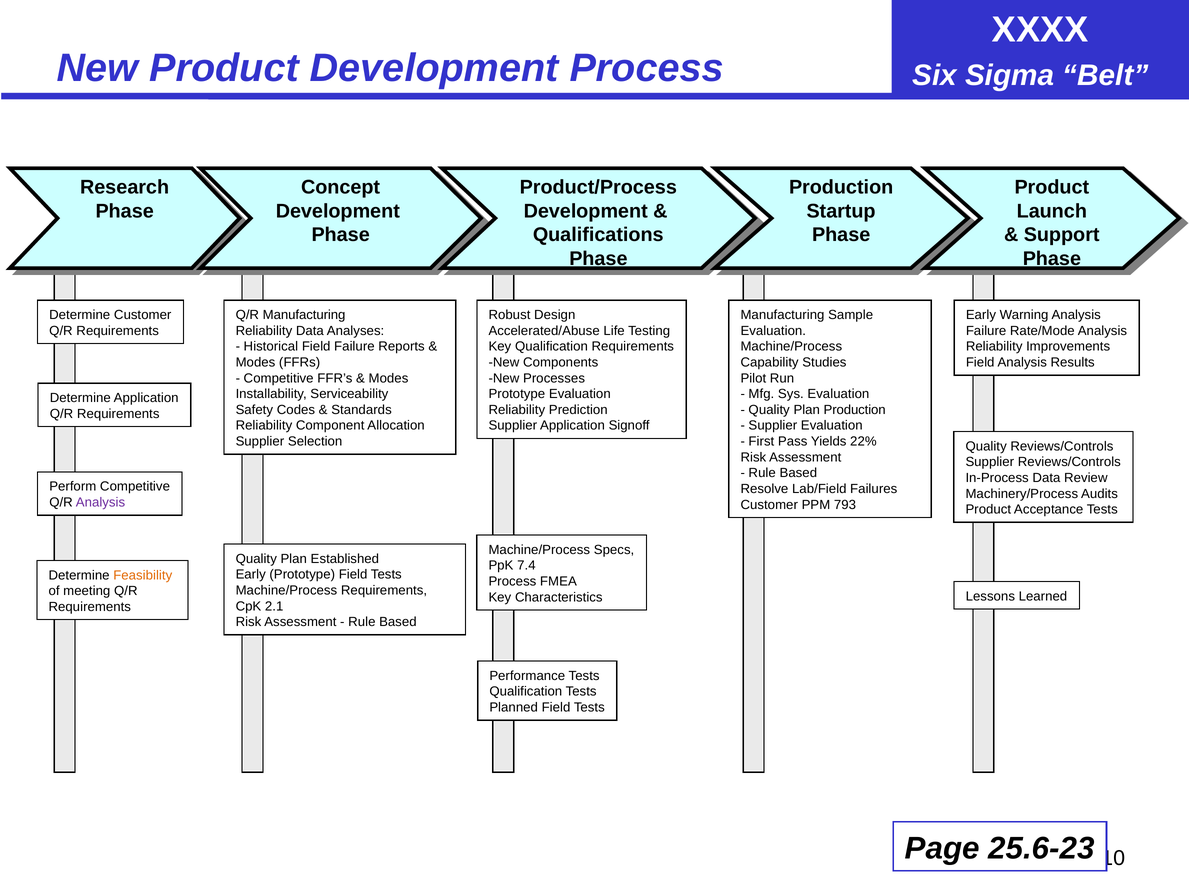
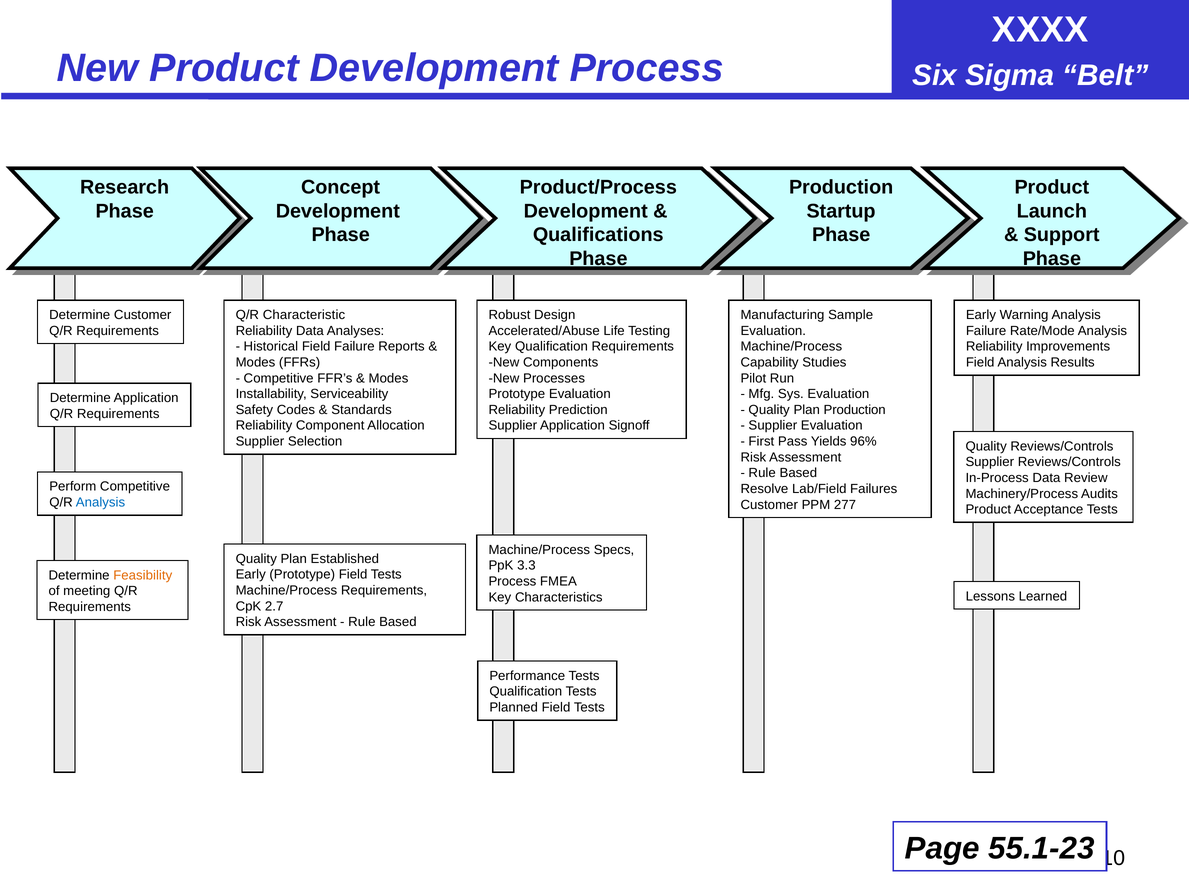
Q/R Manufacturing: Manufacturing -> Characteristic (304, 315)
22%: 22% -> 96% (863, 442)
Analysis colour: purple -> blue (100, 503)
793: 793 -> 277 (845, 505)
7.4: 7.4 -> 3.3 (526, 566)
2.1: 2.1 -> 2.7 (274, 607)
25.6-23: 25.6-23 -> 55.1-23 (1041, 849)
